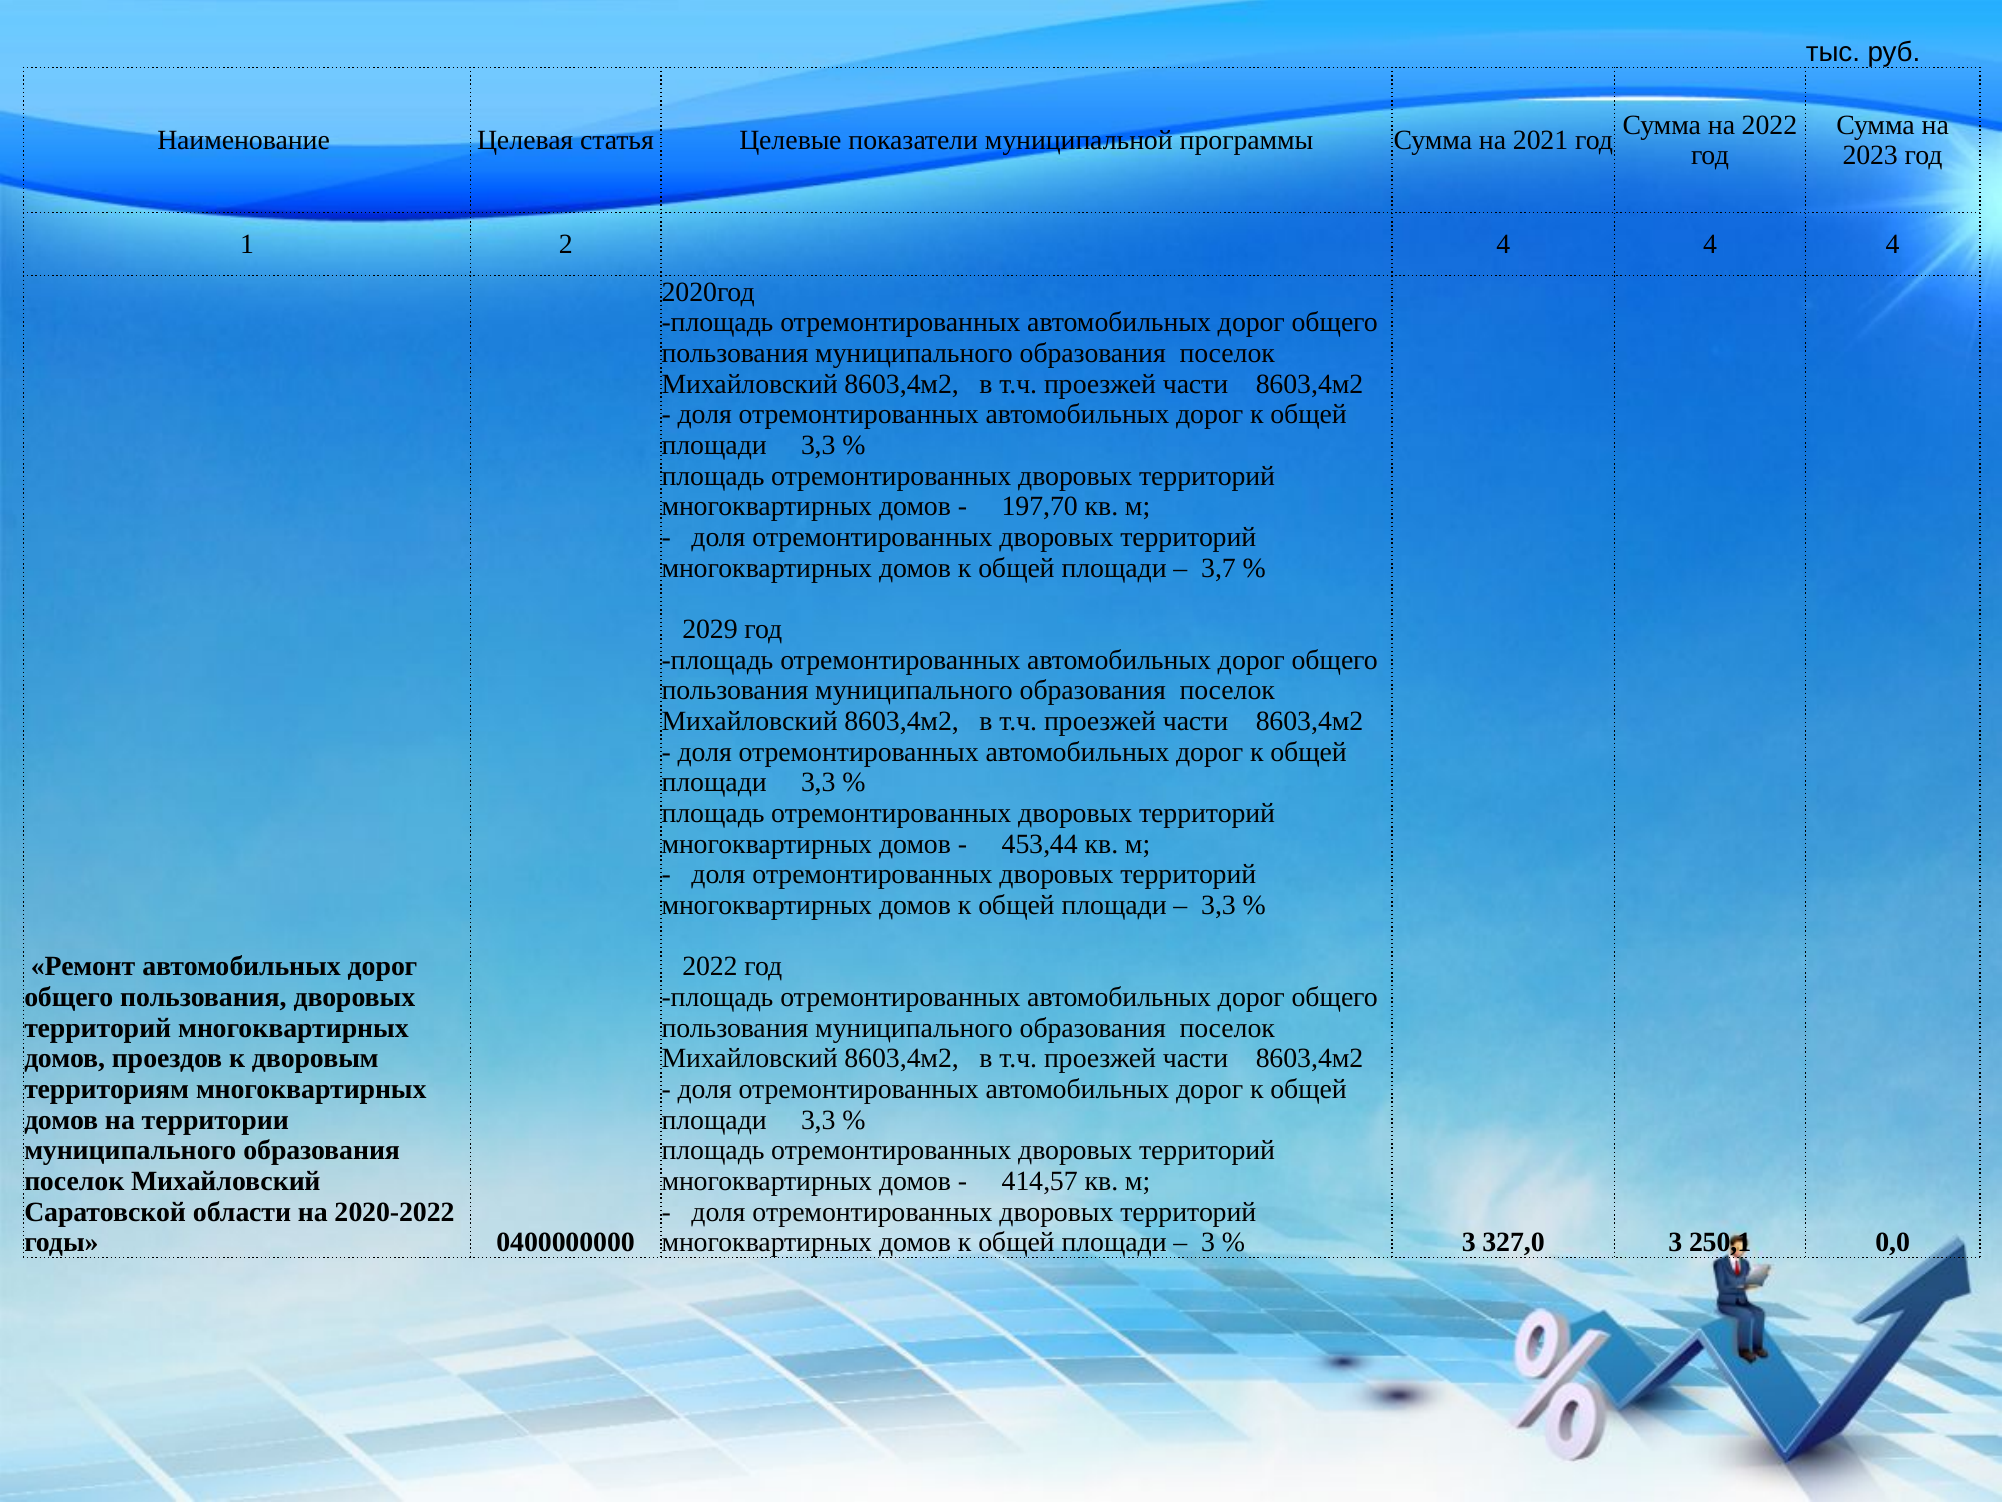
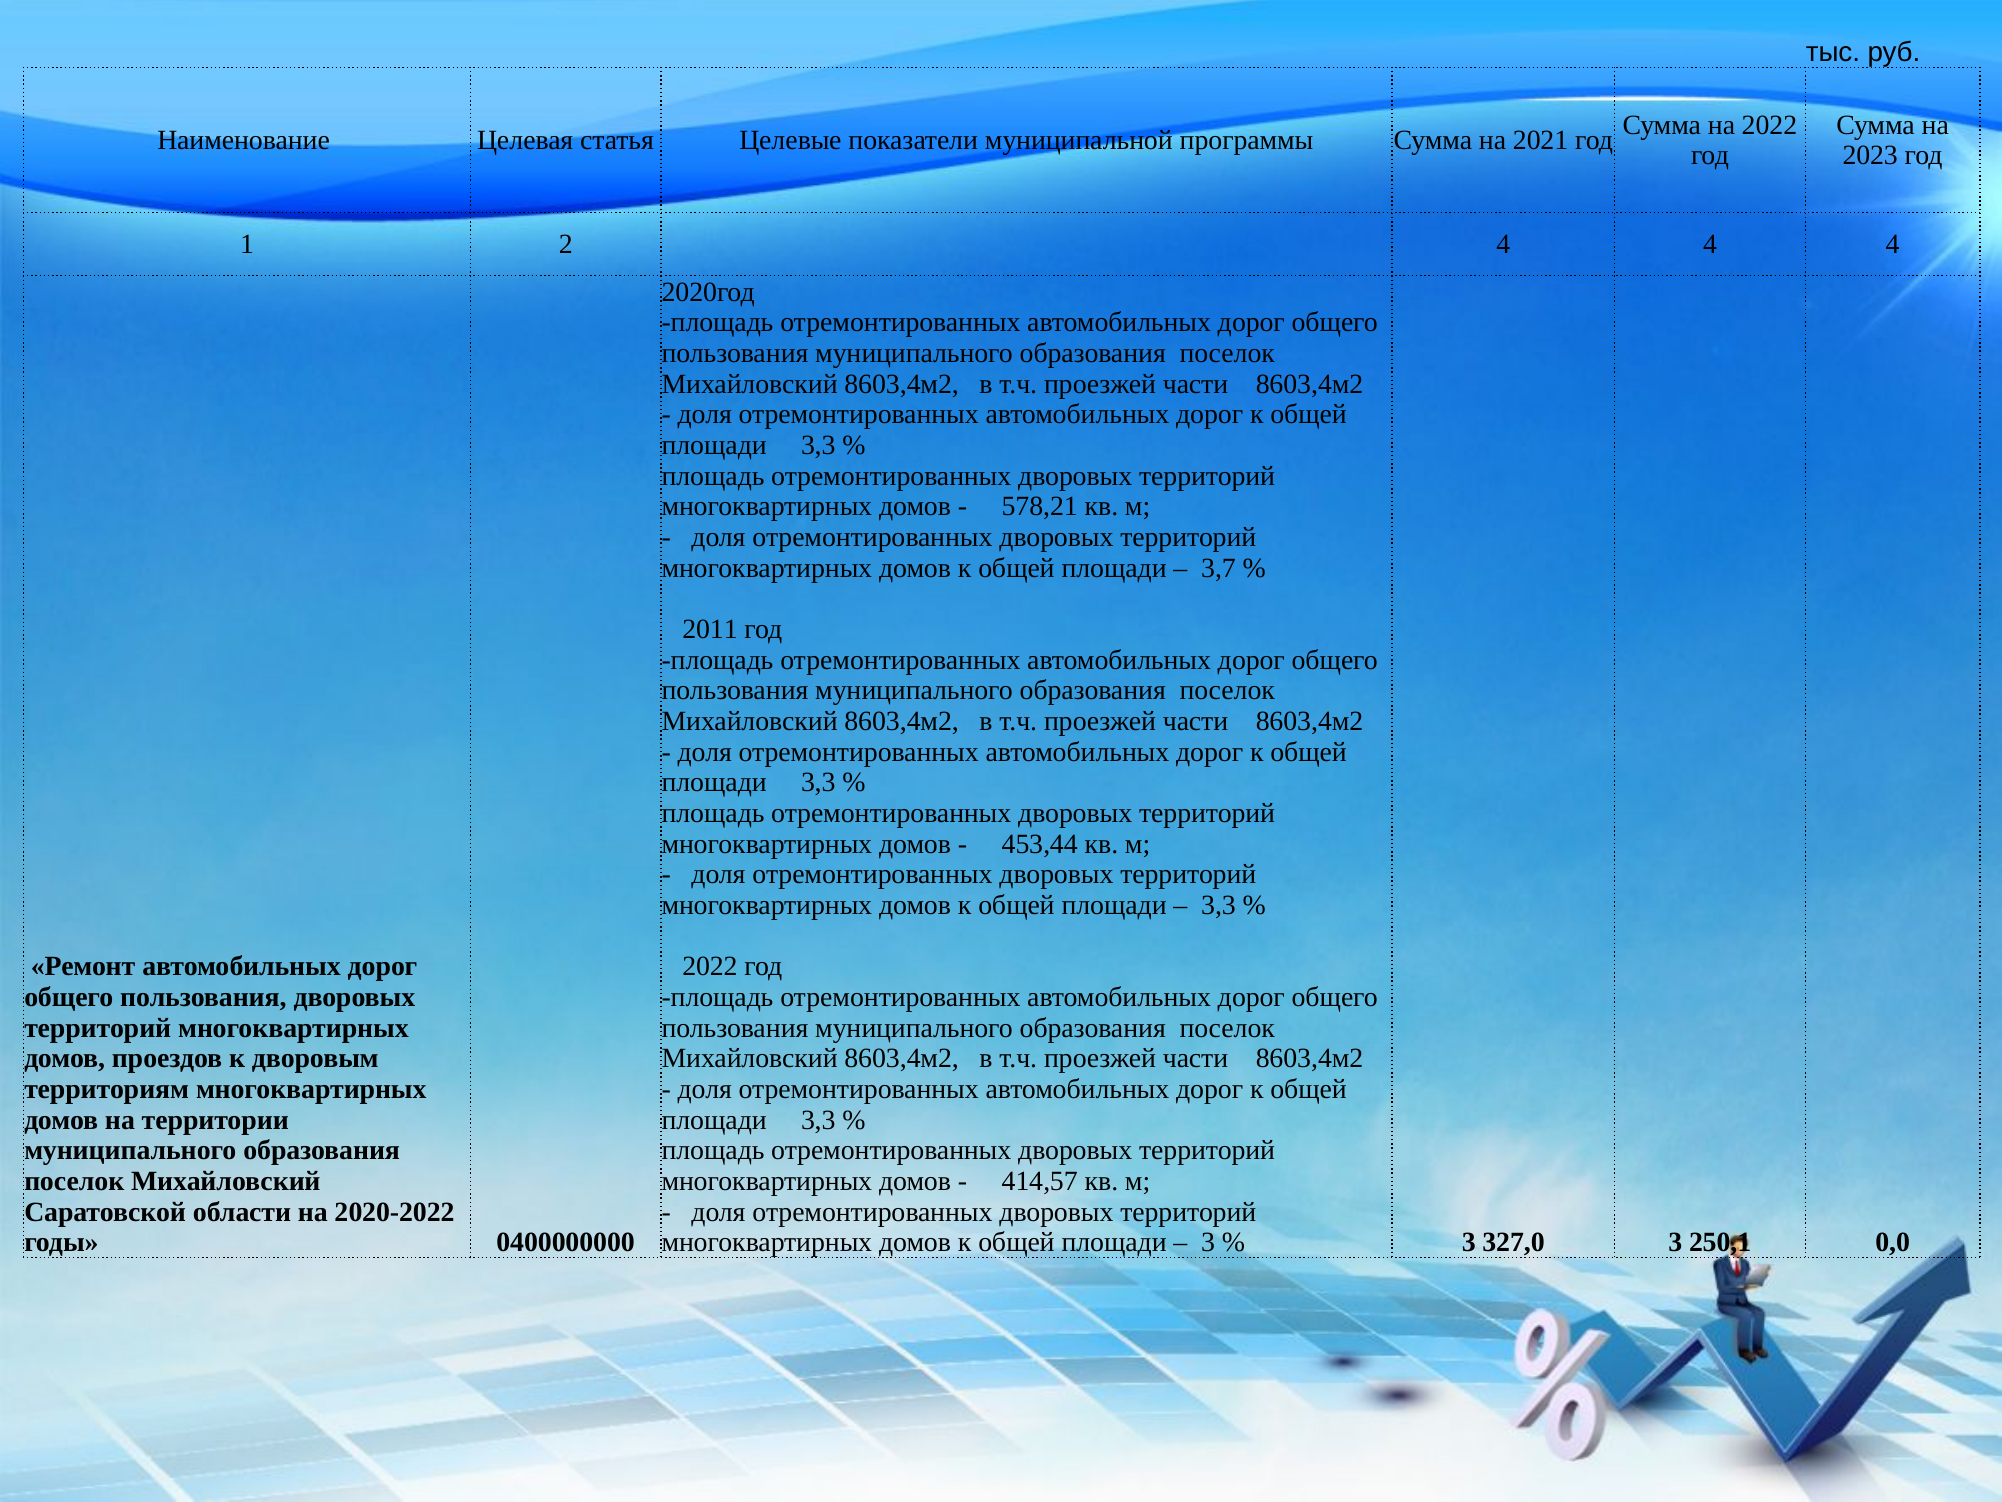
197,70: 197,70 -> 578,21 (1040, 506)
2029: 2029 -> 2011 (710, 629)
